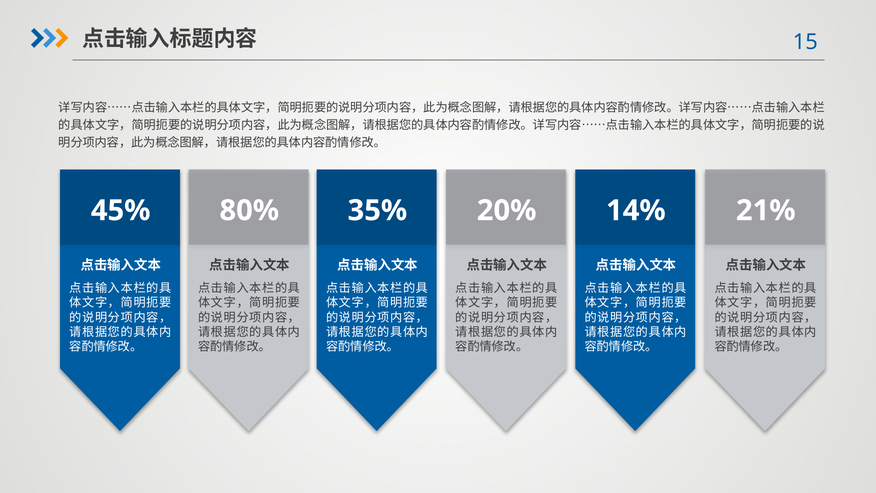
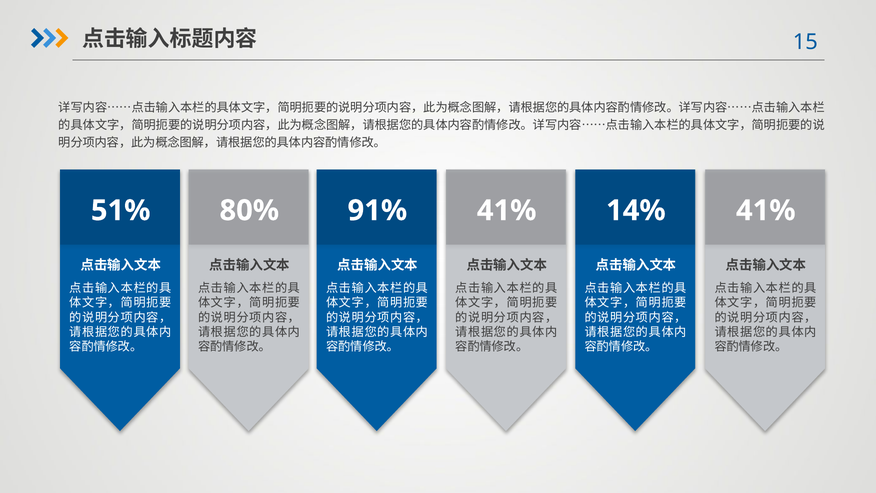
45%: 45% -> 51% (121, 210)
35%: 35% -> 91% (377, 210)
20%: 20% -> 41% (507, 210)
21%: 21% -> 41% (766, 210)
